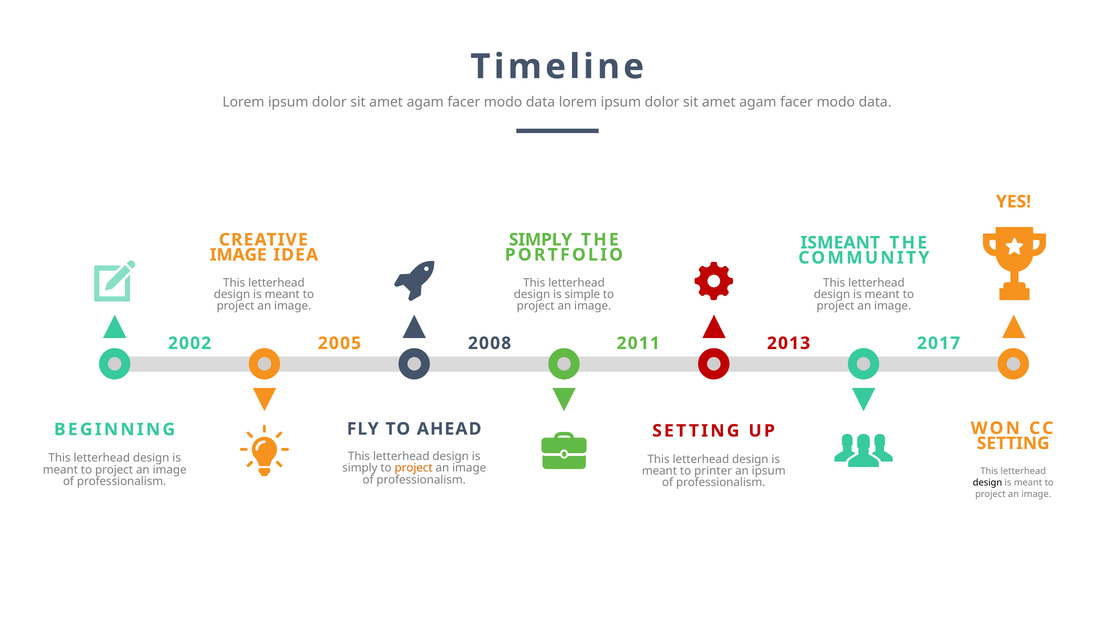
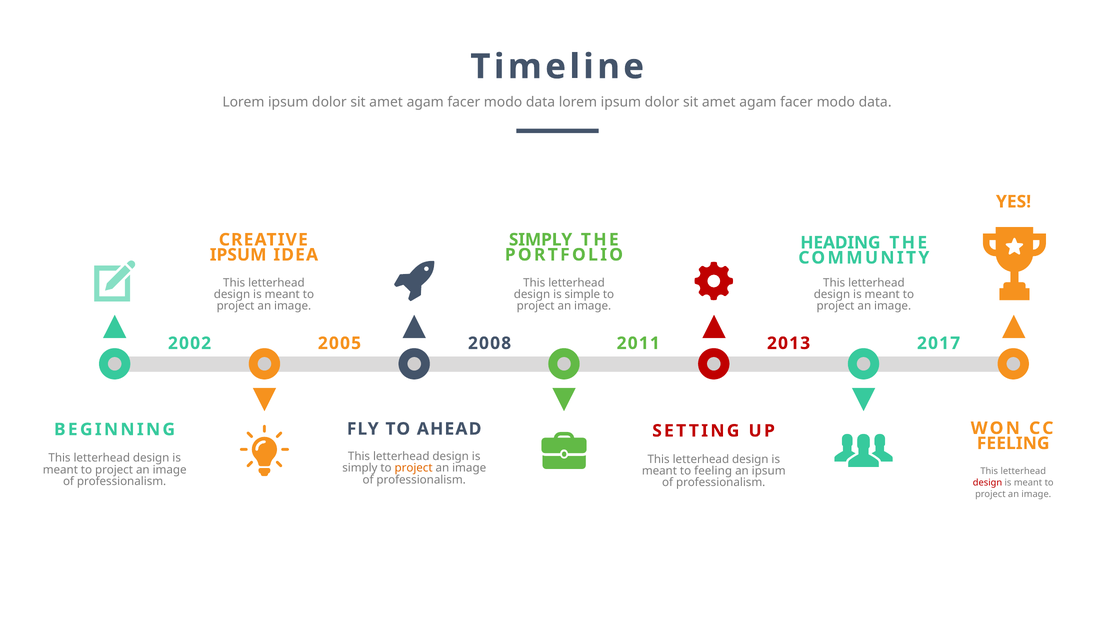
ISMEANT: ISMEANT -> HEADING (840, 243)
IMAGE: IMAGE -> IPSUM (238, 255)
SETTING: SETTING -> FEELING (1013, 443)
to printer: printer -> feeling (713, 471)
design colour: black -> red (987, 483)
